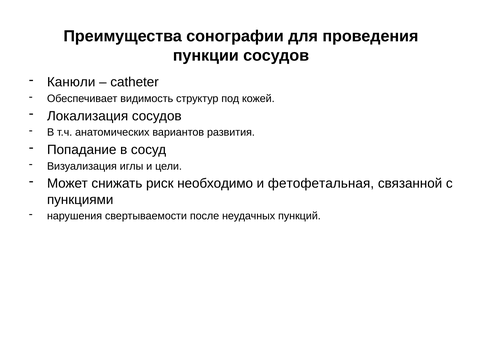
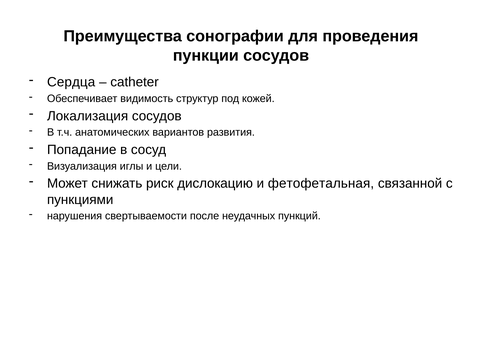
Канюли: Канюли -> Сердца (71, 82)
необходимо: необходимо -> дислокацию (215, 183)
